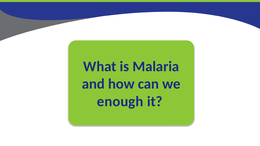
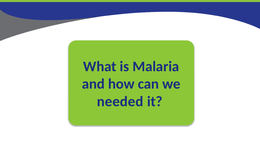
enough: enough -> needed (120, 102)
